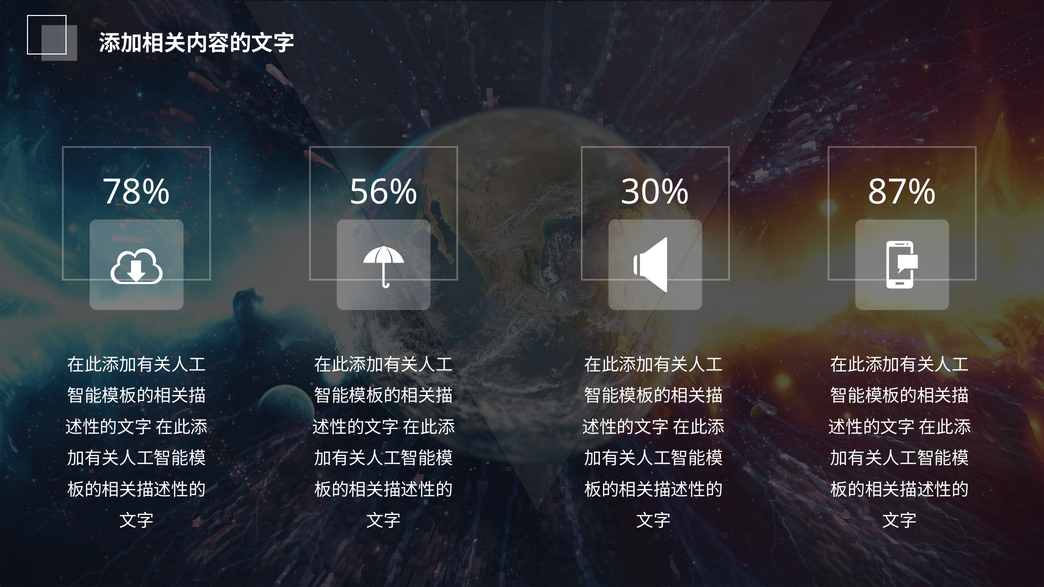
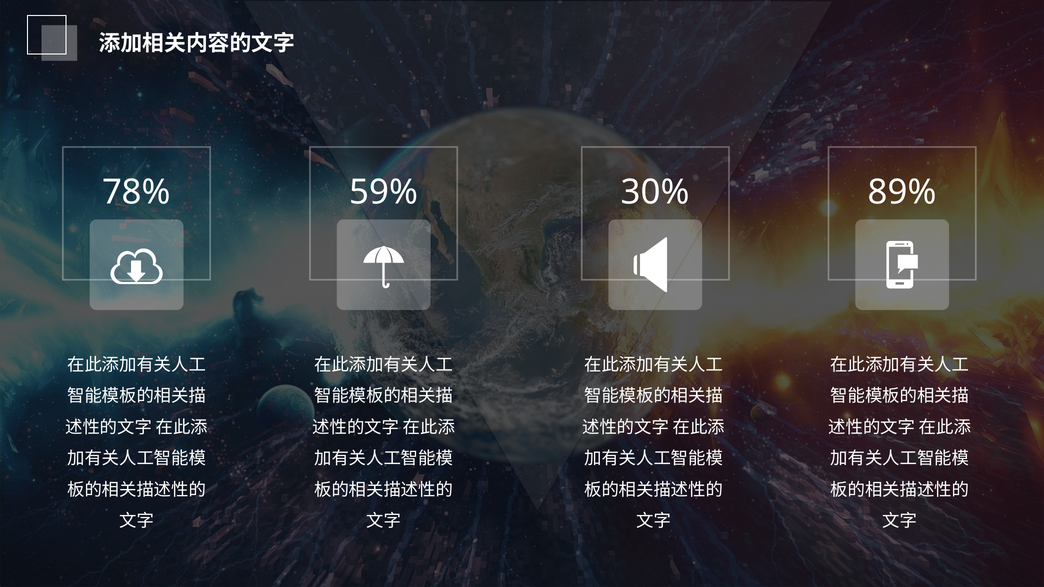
56%: 56% -> 59% (384, 192)
87%: 87% -> 89% (902, 192)
